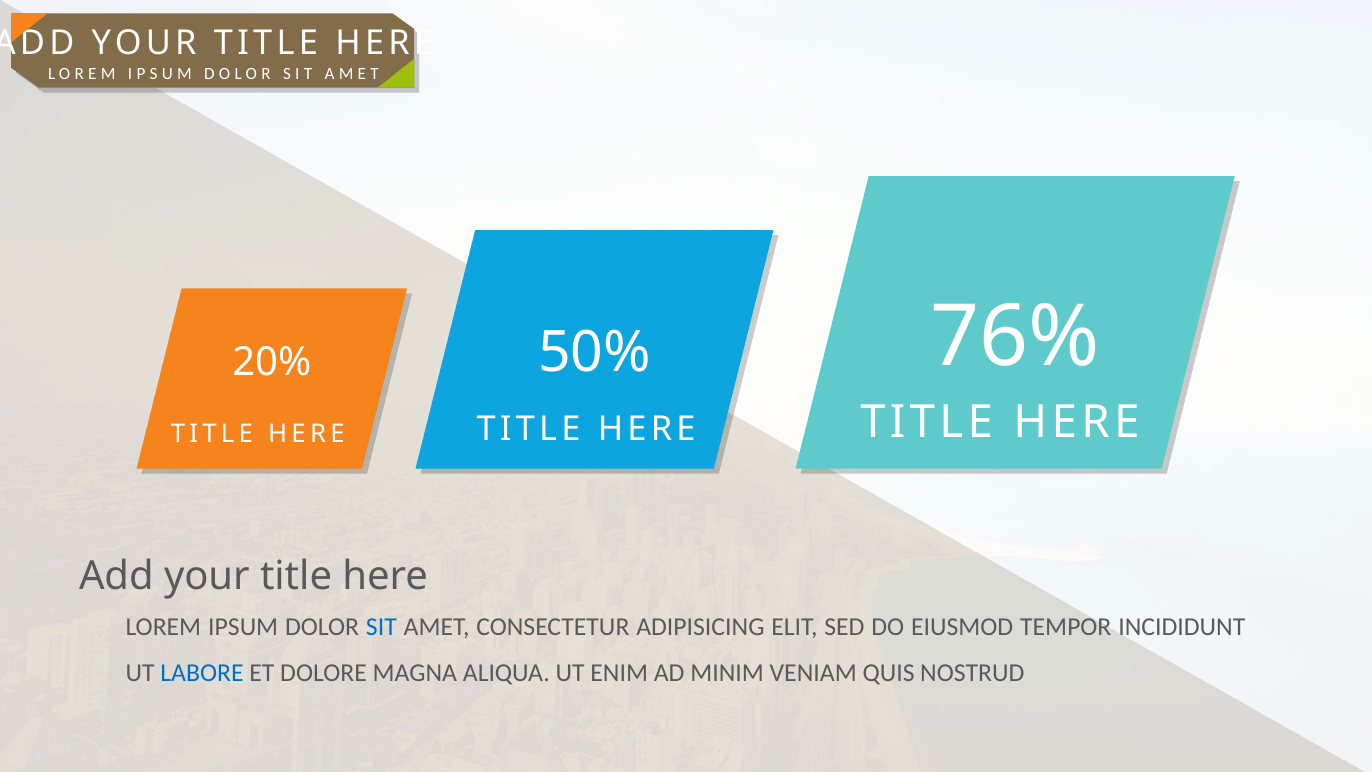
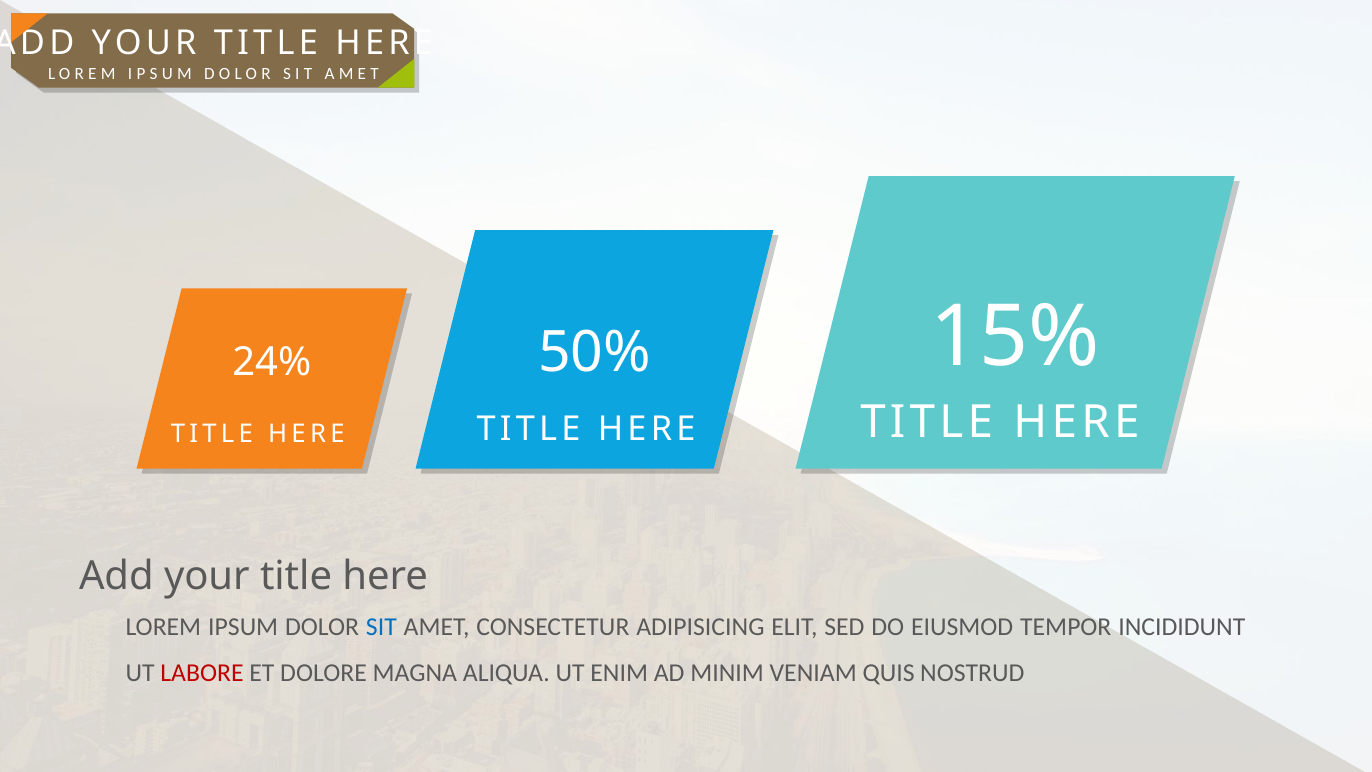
76%: 76% -> 15% (1015, 337)
20%: 20% -> 24% (272, 362)
LABORE colour: blue -> red (202, 673)
